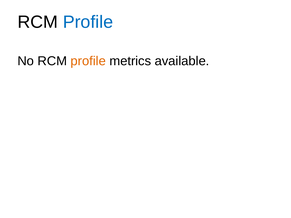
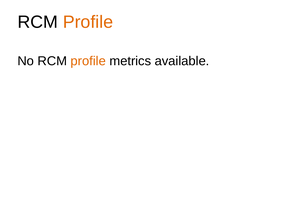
Profile colour: blue -> orange (88, 22)
